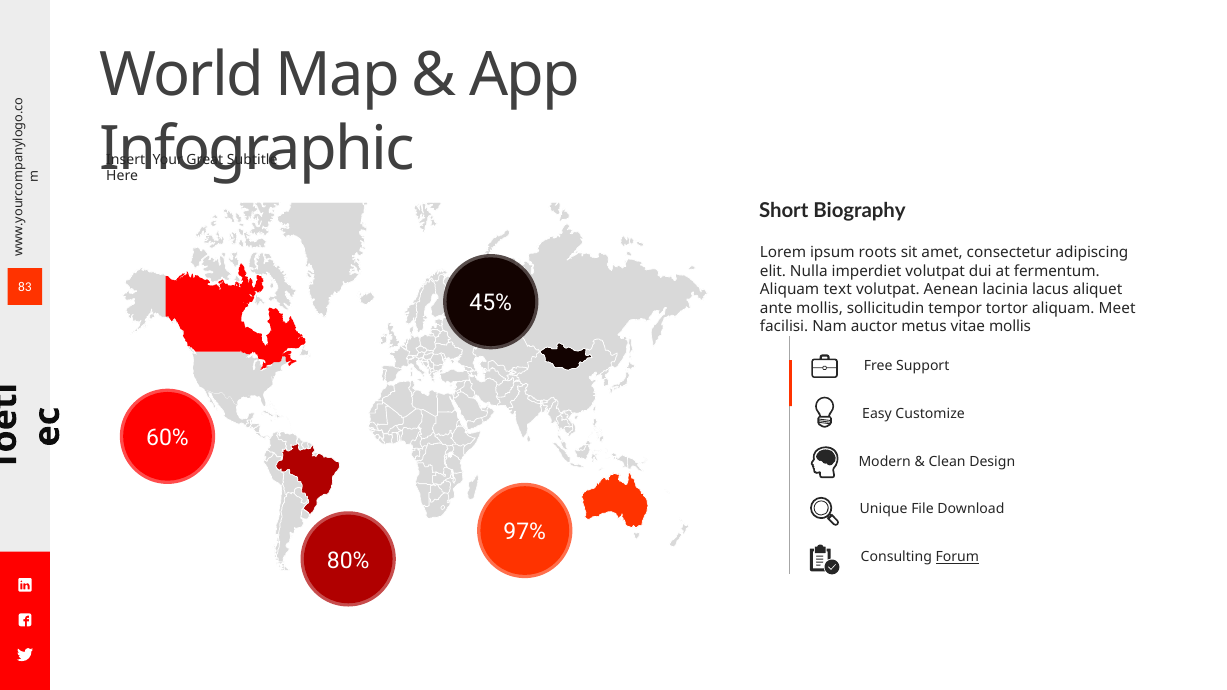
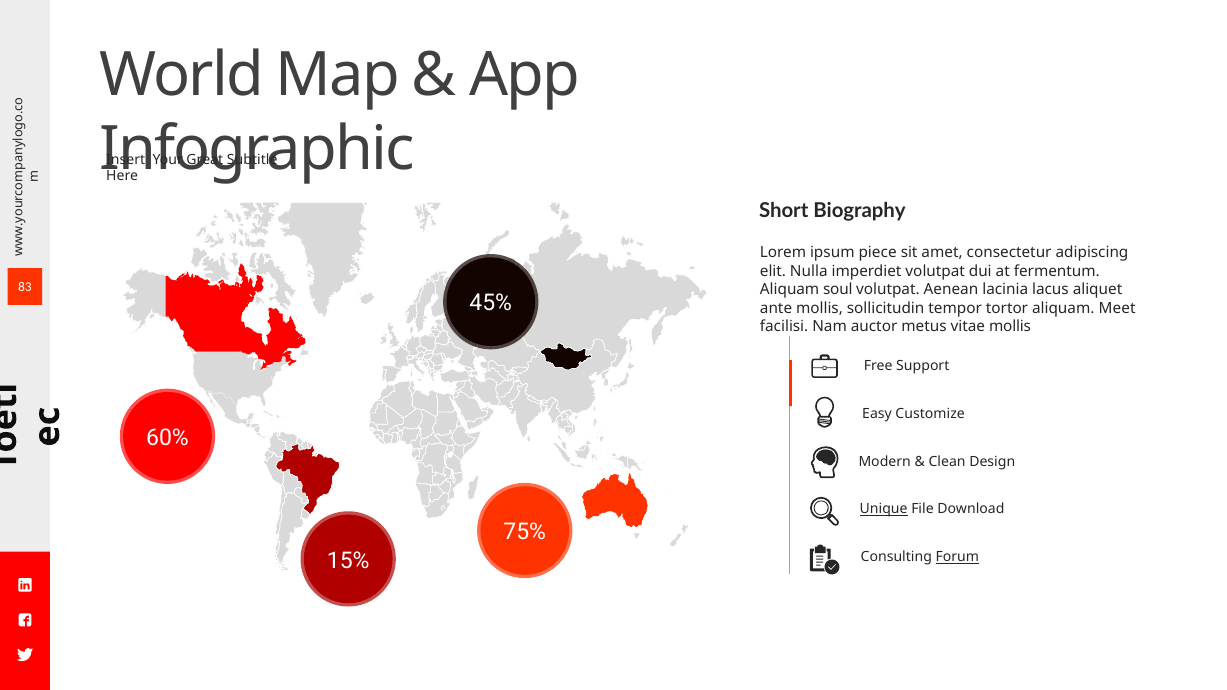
roots: roots -> piece (878, 253)
text: text -> soul (838, 290)
Unique underline: none -> present (884, 509)
97%: 97% -> 75% (525, 532)
80%: 80% -> 15% (348, 561)
